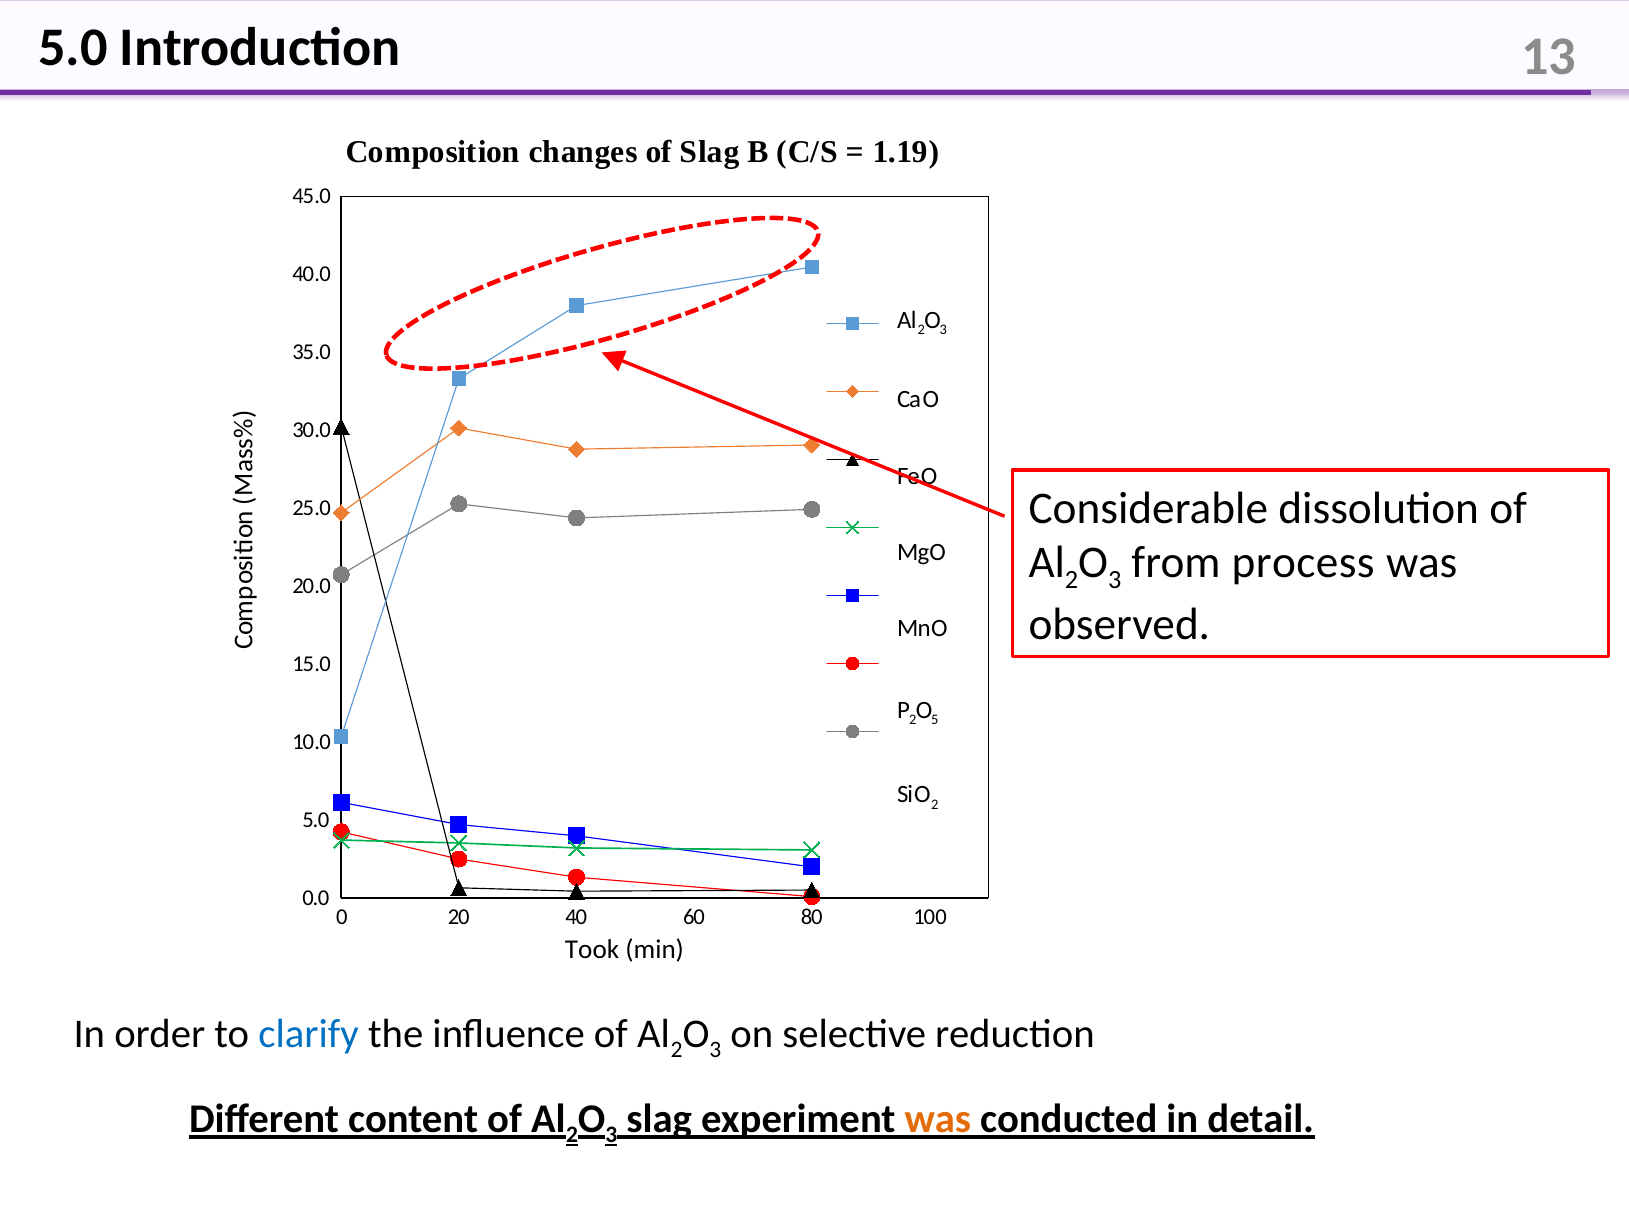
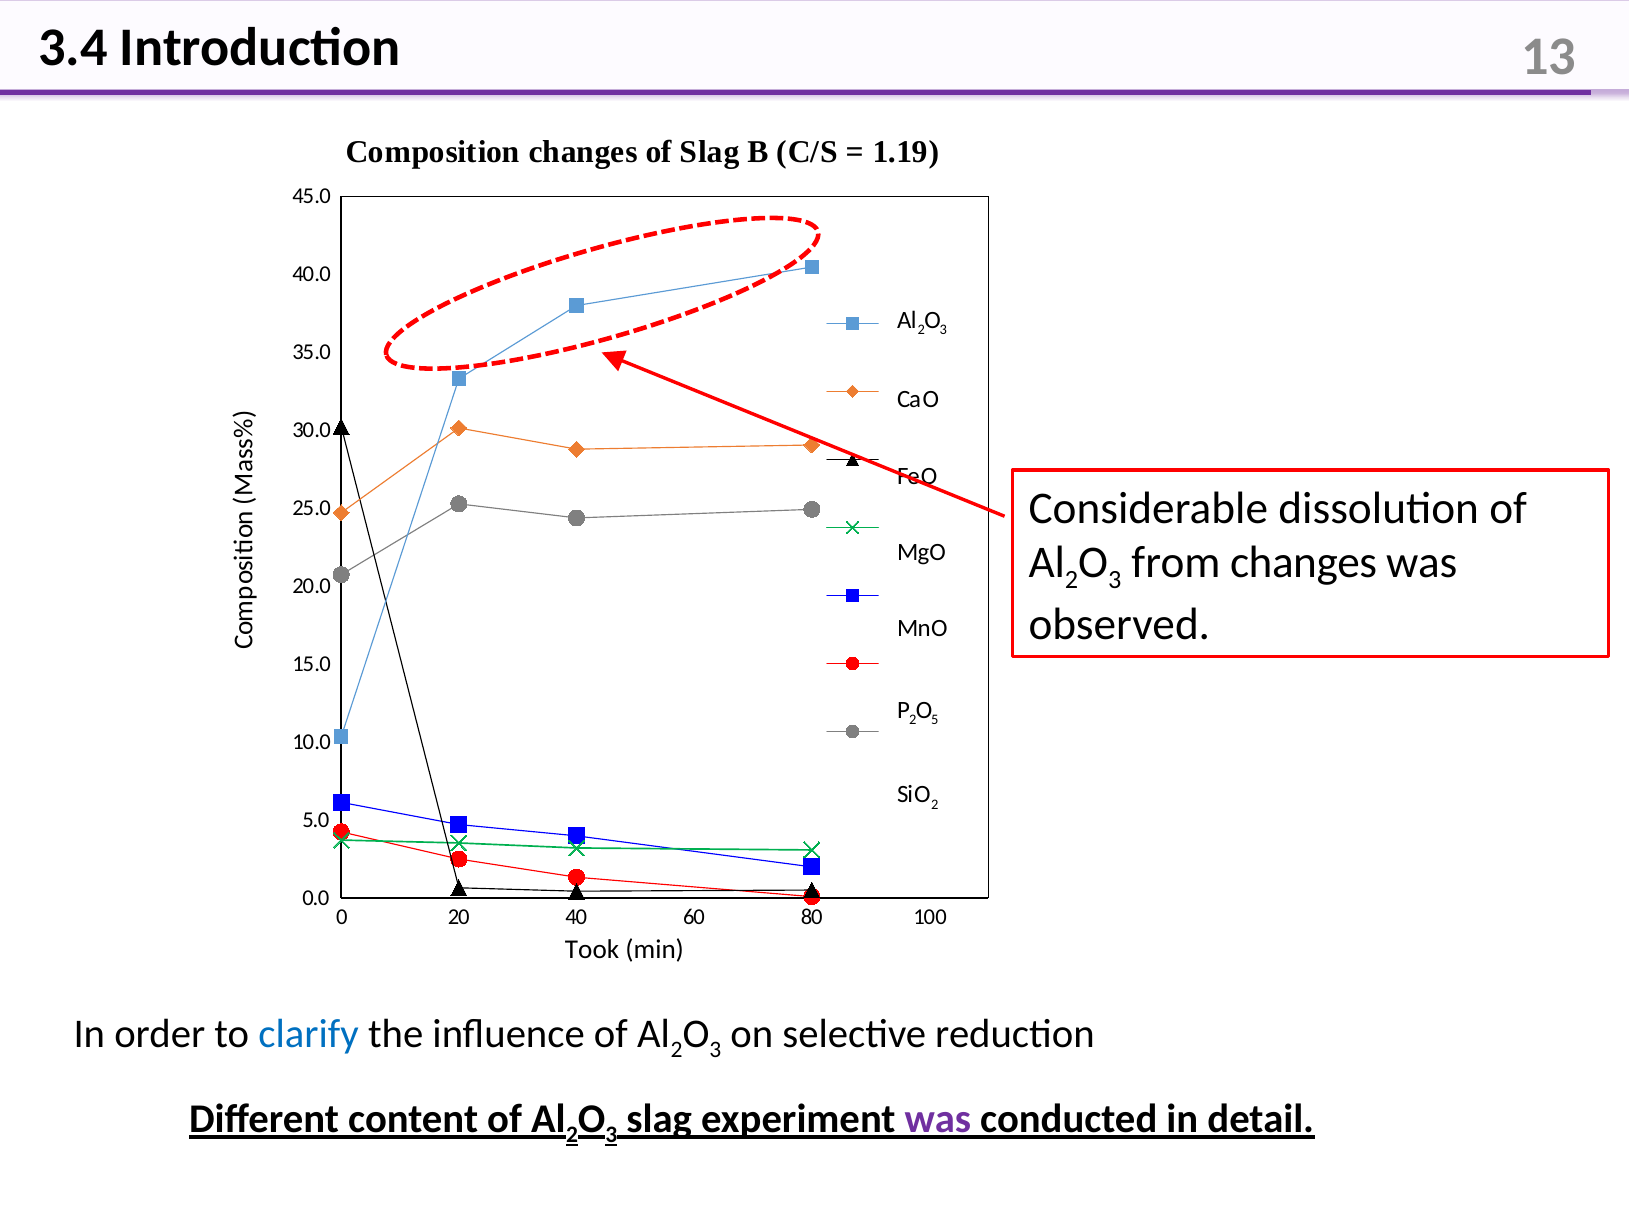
5.0: 5.0 -> 3.4 (73, 47)
from process: process -> changes (1304, 562)
was colour: orange -> purple (938, 1119)
